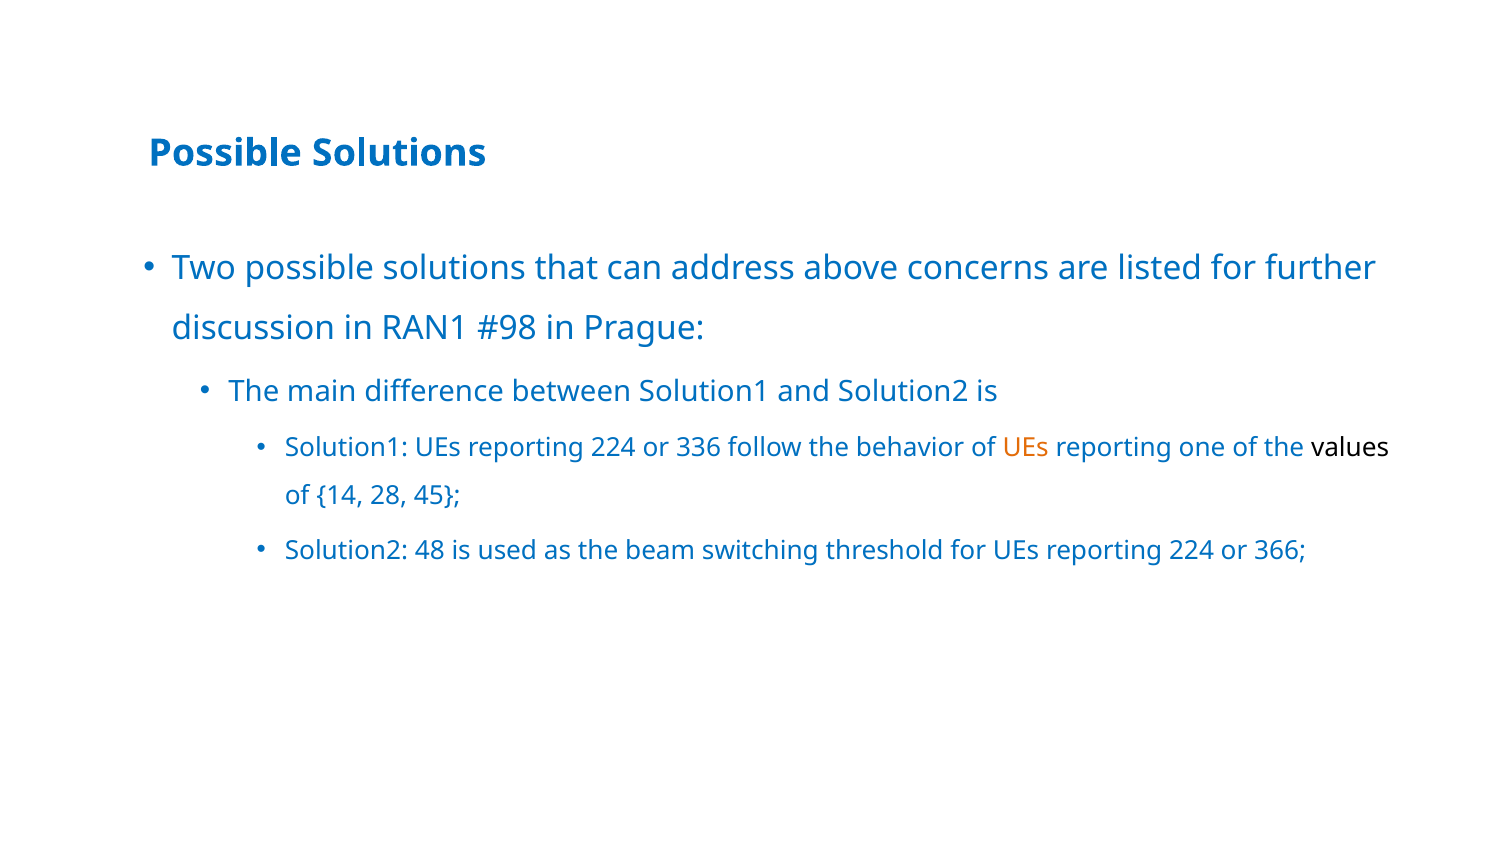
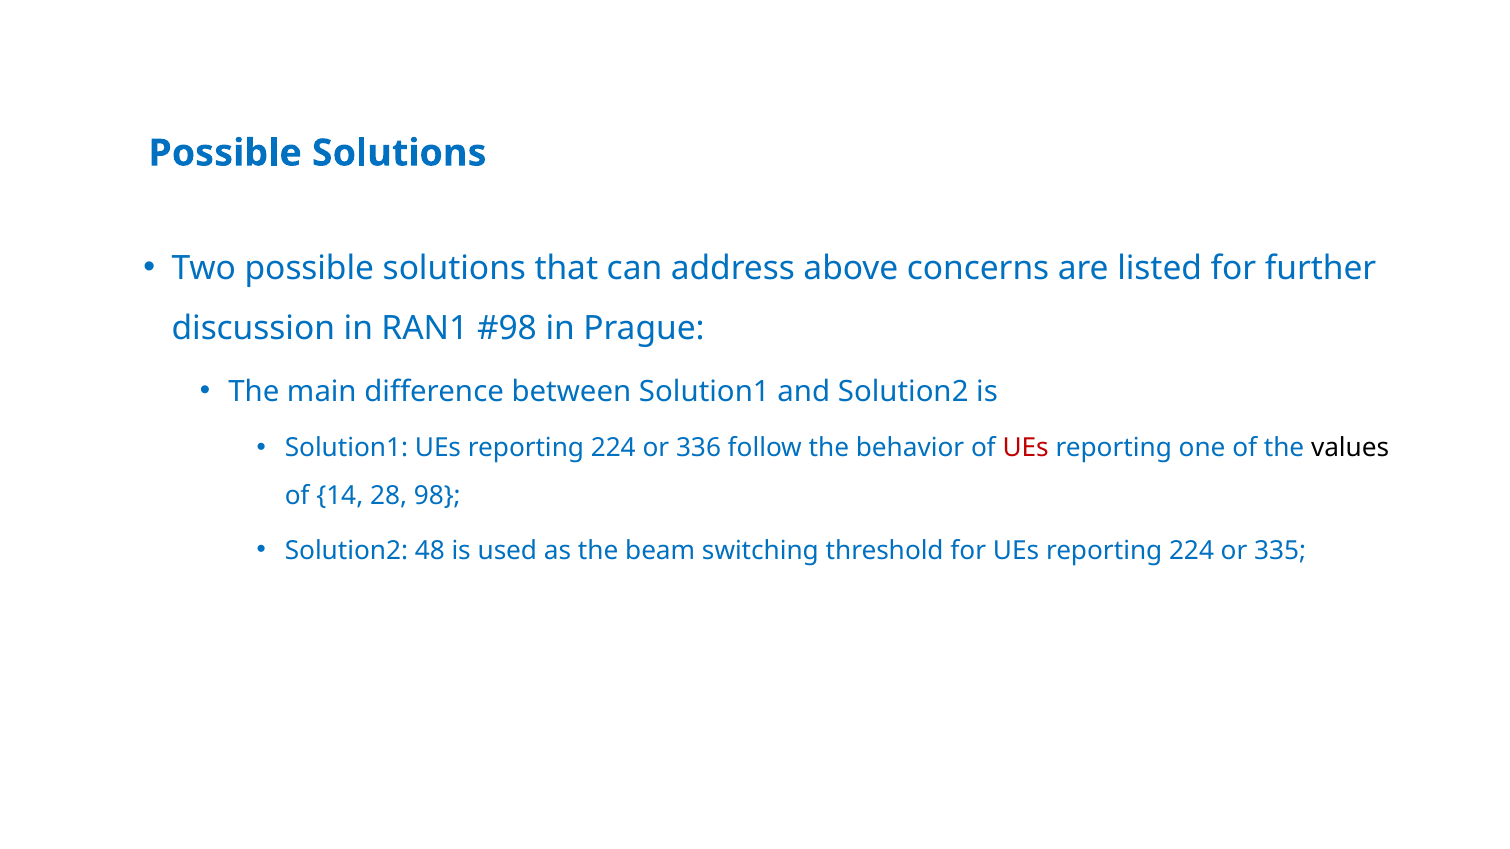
UEs colour: orange -> red (1026, 449)
45: 45 -> 98 (437, 496)
366: 366 -> 335 (1280, 551)
